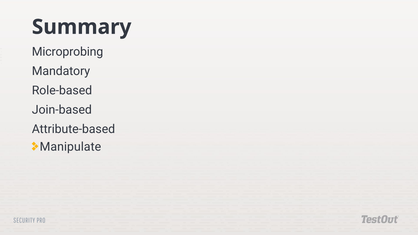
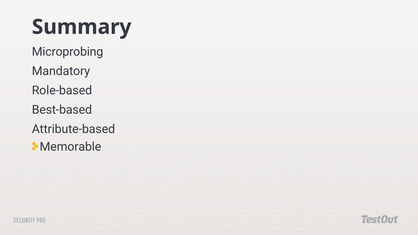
Join-based: Join-based -> Best-based (62, 110)
Manipulate: Manipulate -> Memorable (71, 147)
